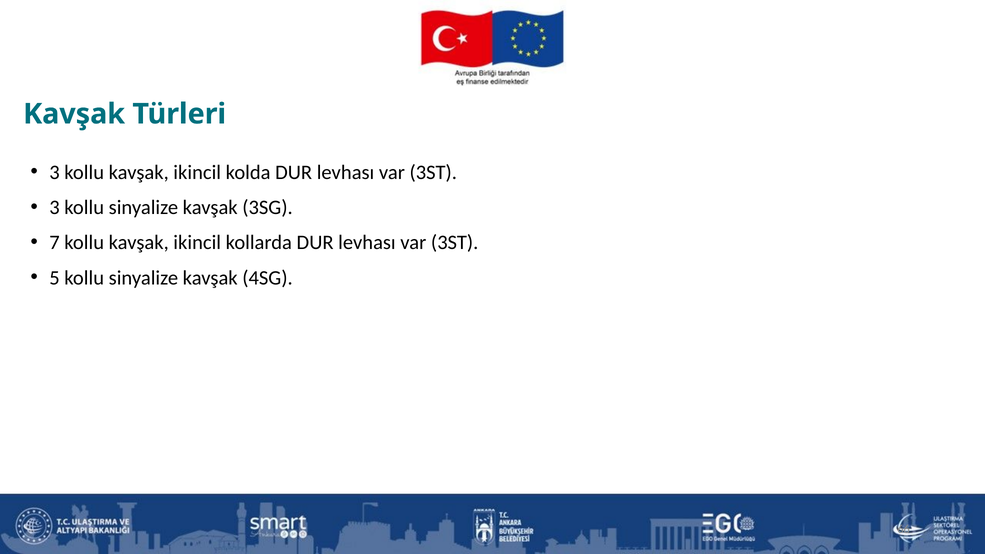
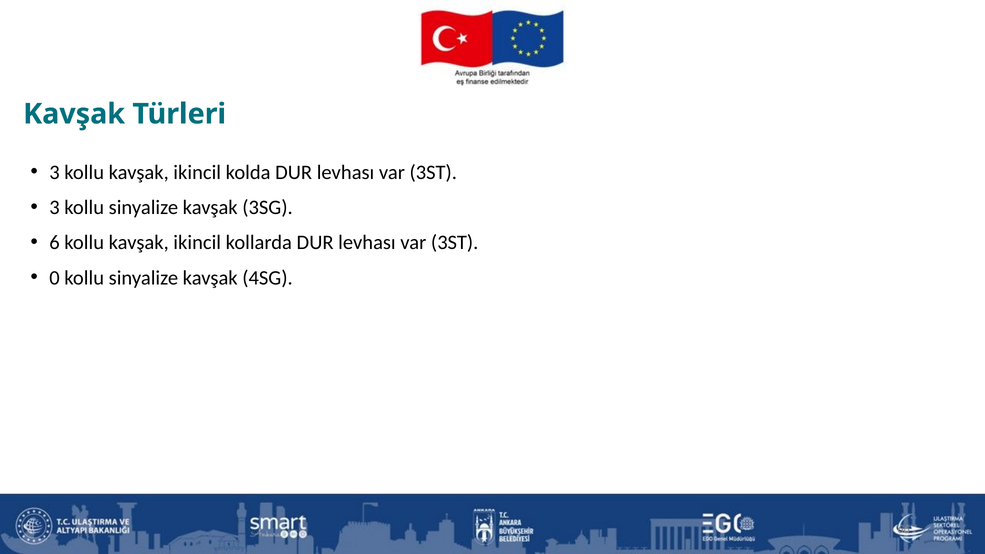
7: 7 -> 6 (55, 243)
5: 5 -> 0 (55, 278)
